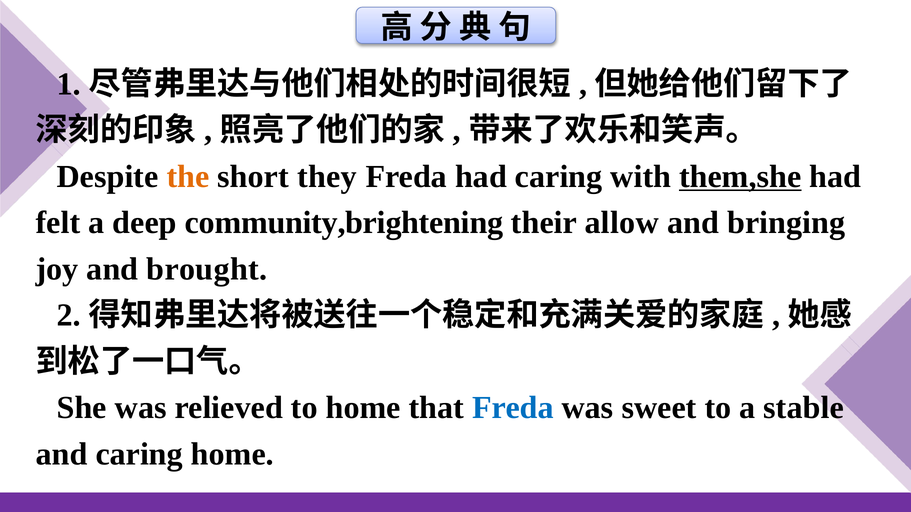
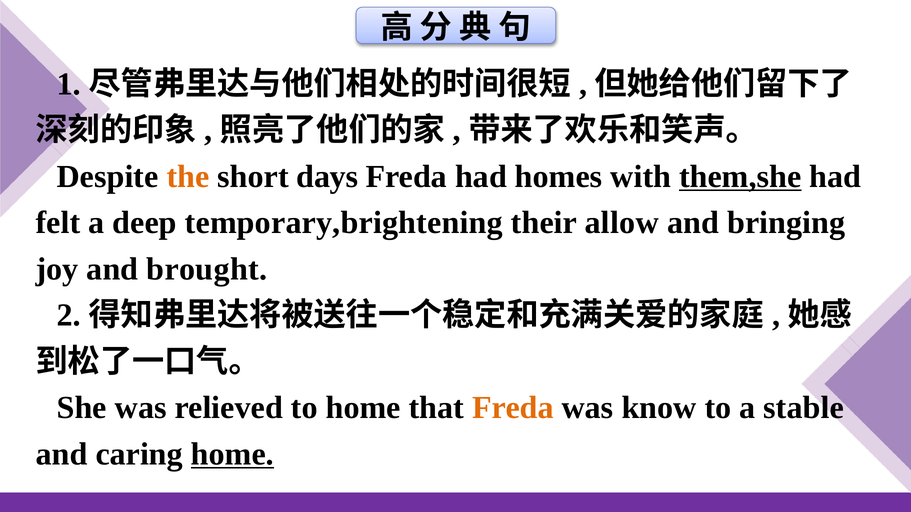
they: they -> days (327, 177)
had caring: caring -> homes (559, 177)
community,brightening: community,brightening -> temporary,brightening (344, 223)
Freda colour: blue -> orange (513, 408)
sweet: sweet -> know (659, 408)
home underline: none -> present (233, 454)
